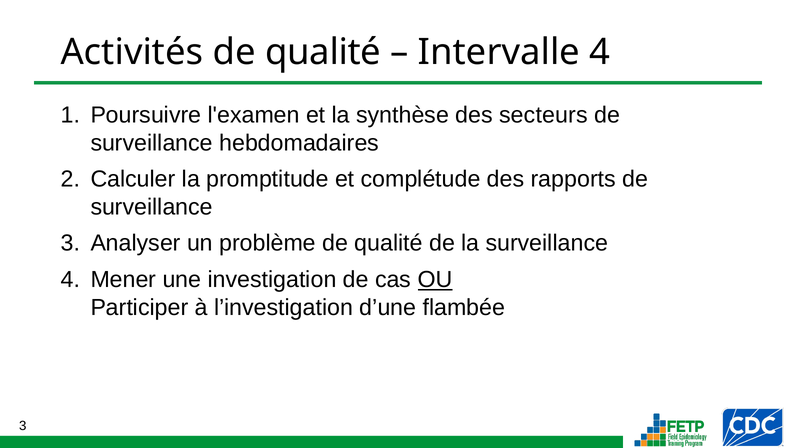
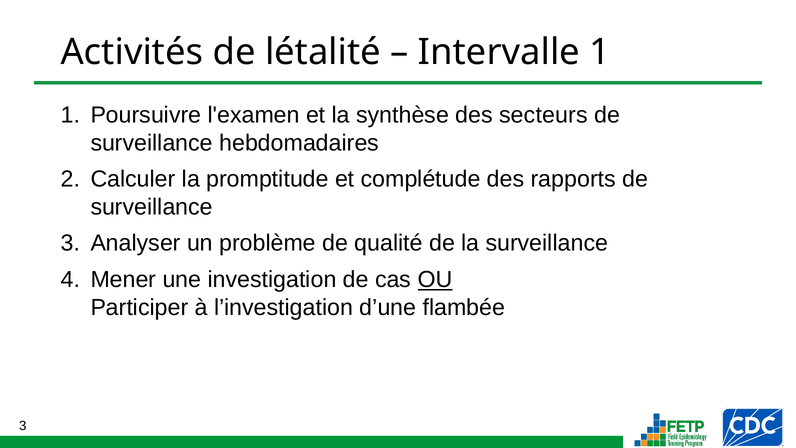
Activités de qualité: qualité -> létalité (323, 52)
Intervalle 4: 4 -> 1 (600, 52)
